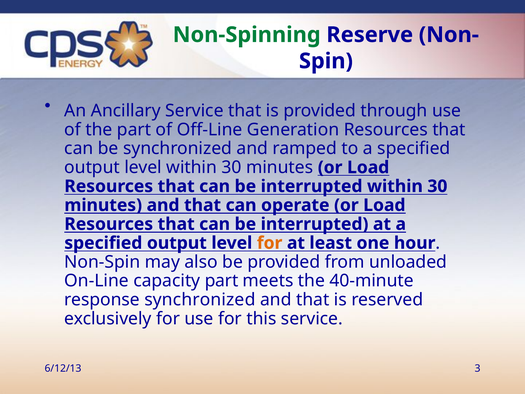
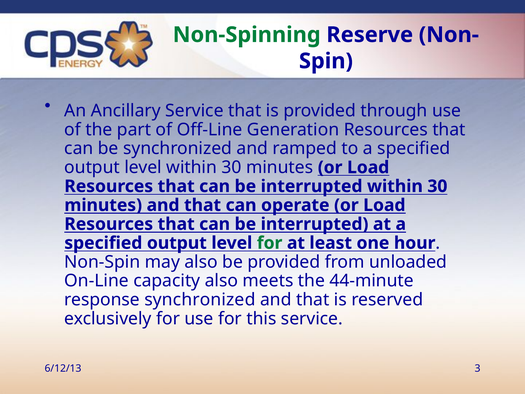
for colour: orange -> green (270, 243)
capacity part: part -> also (221, 281)
40-minute: 40-minute -> 44-minute (372, 281)
